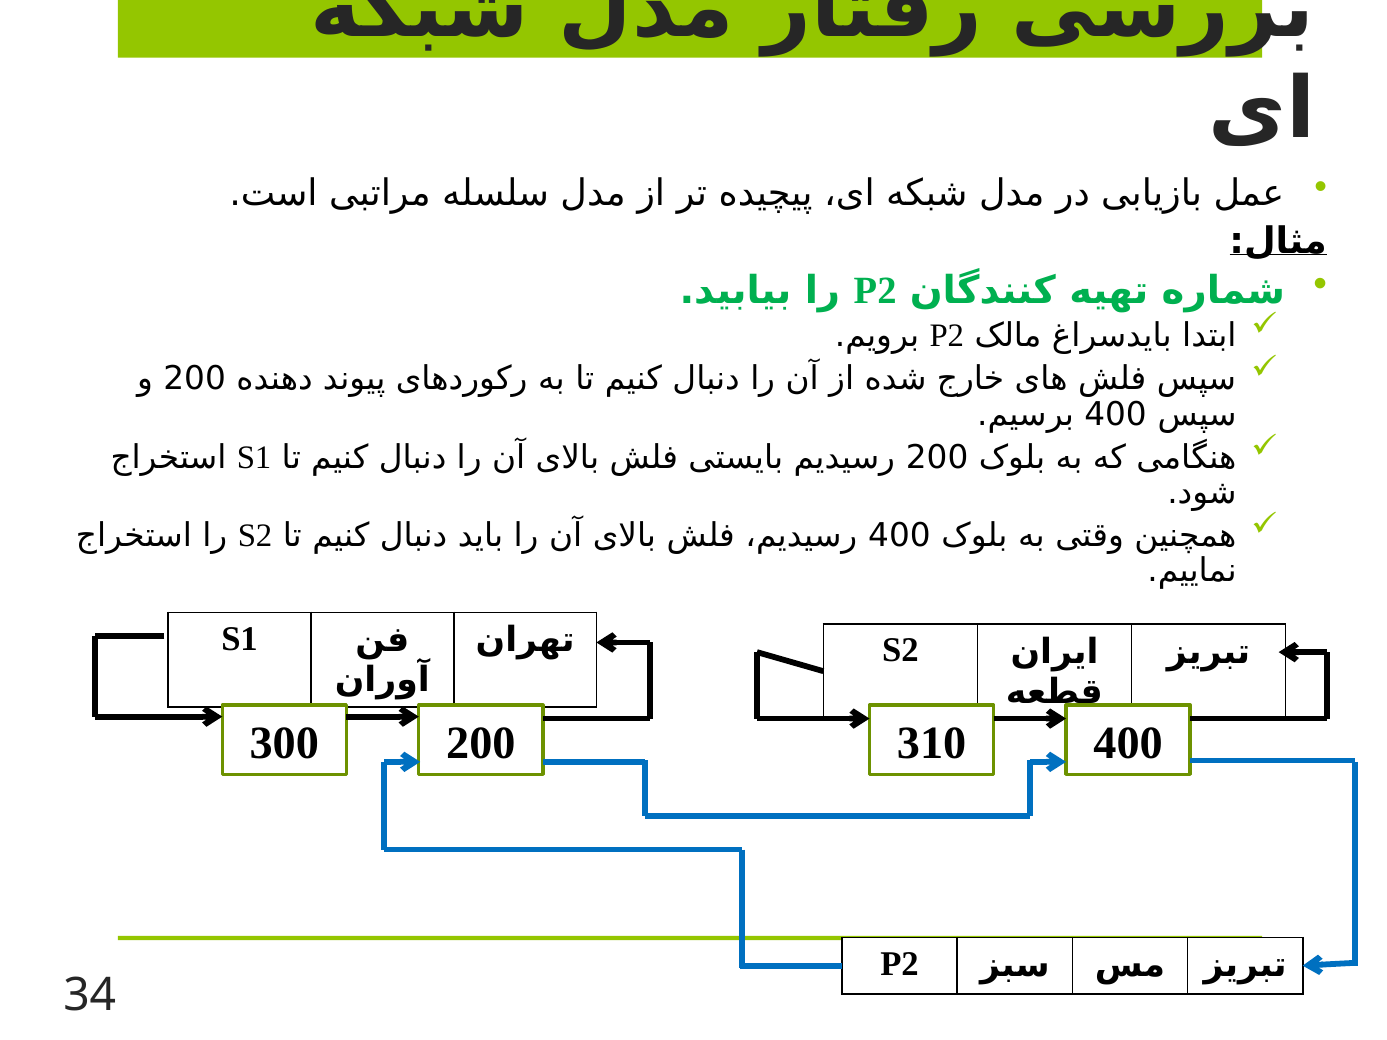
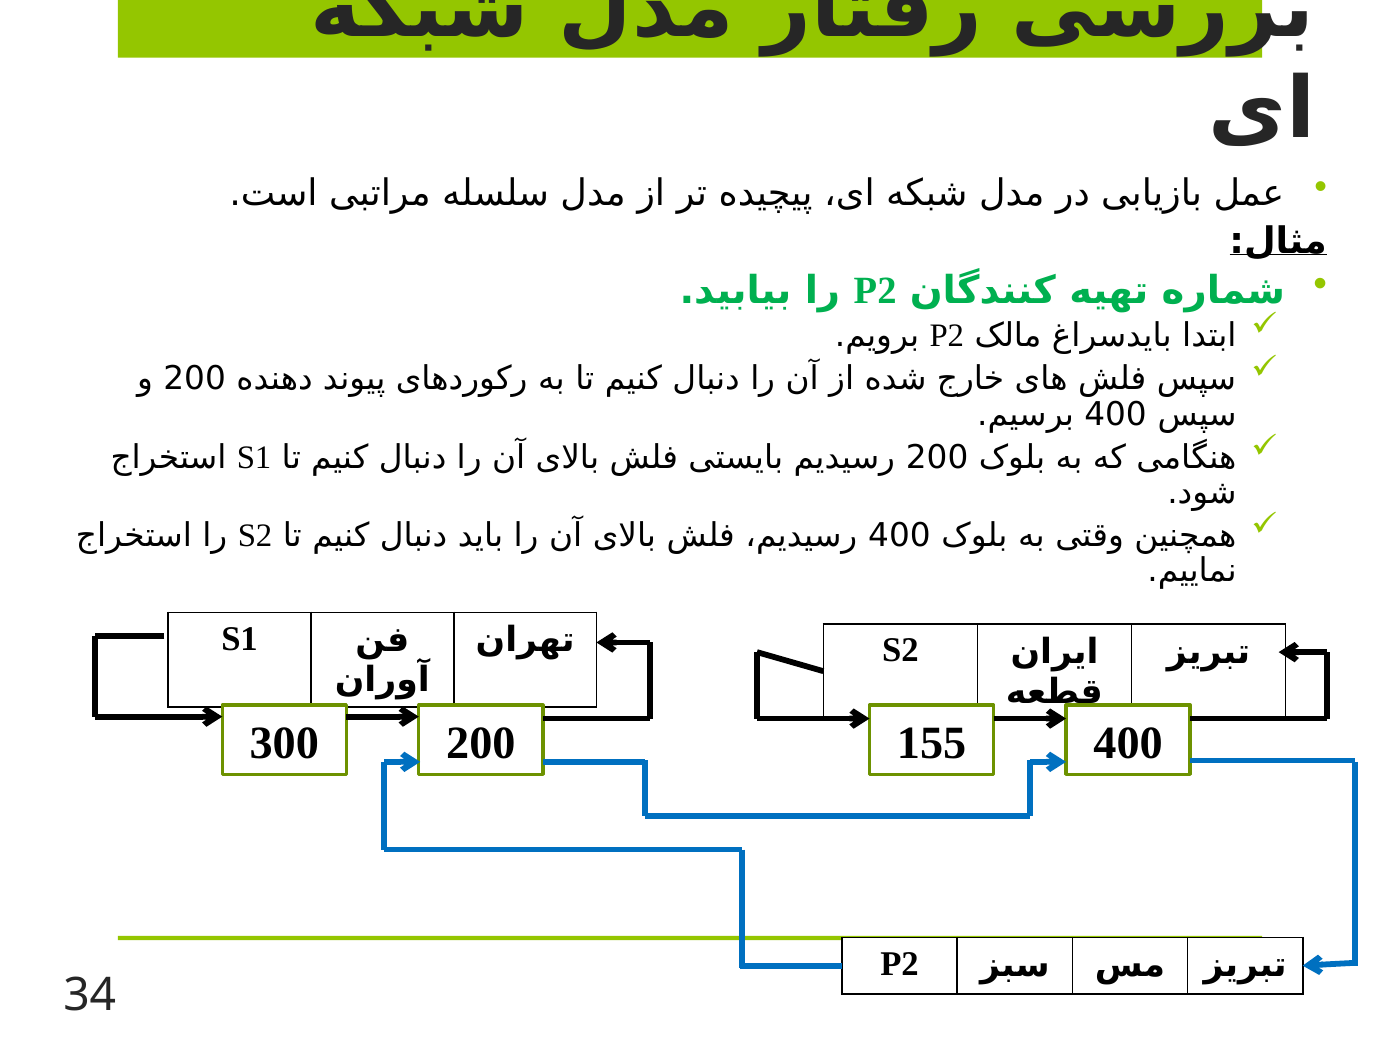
310: 310 -> 155 (932, 743)
